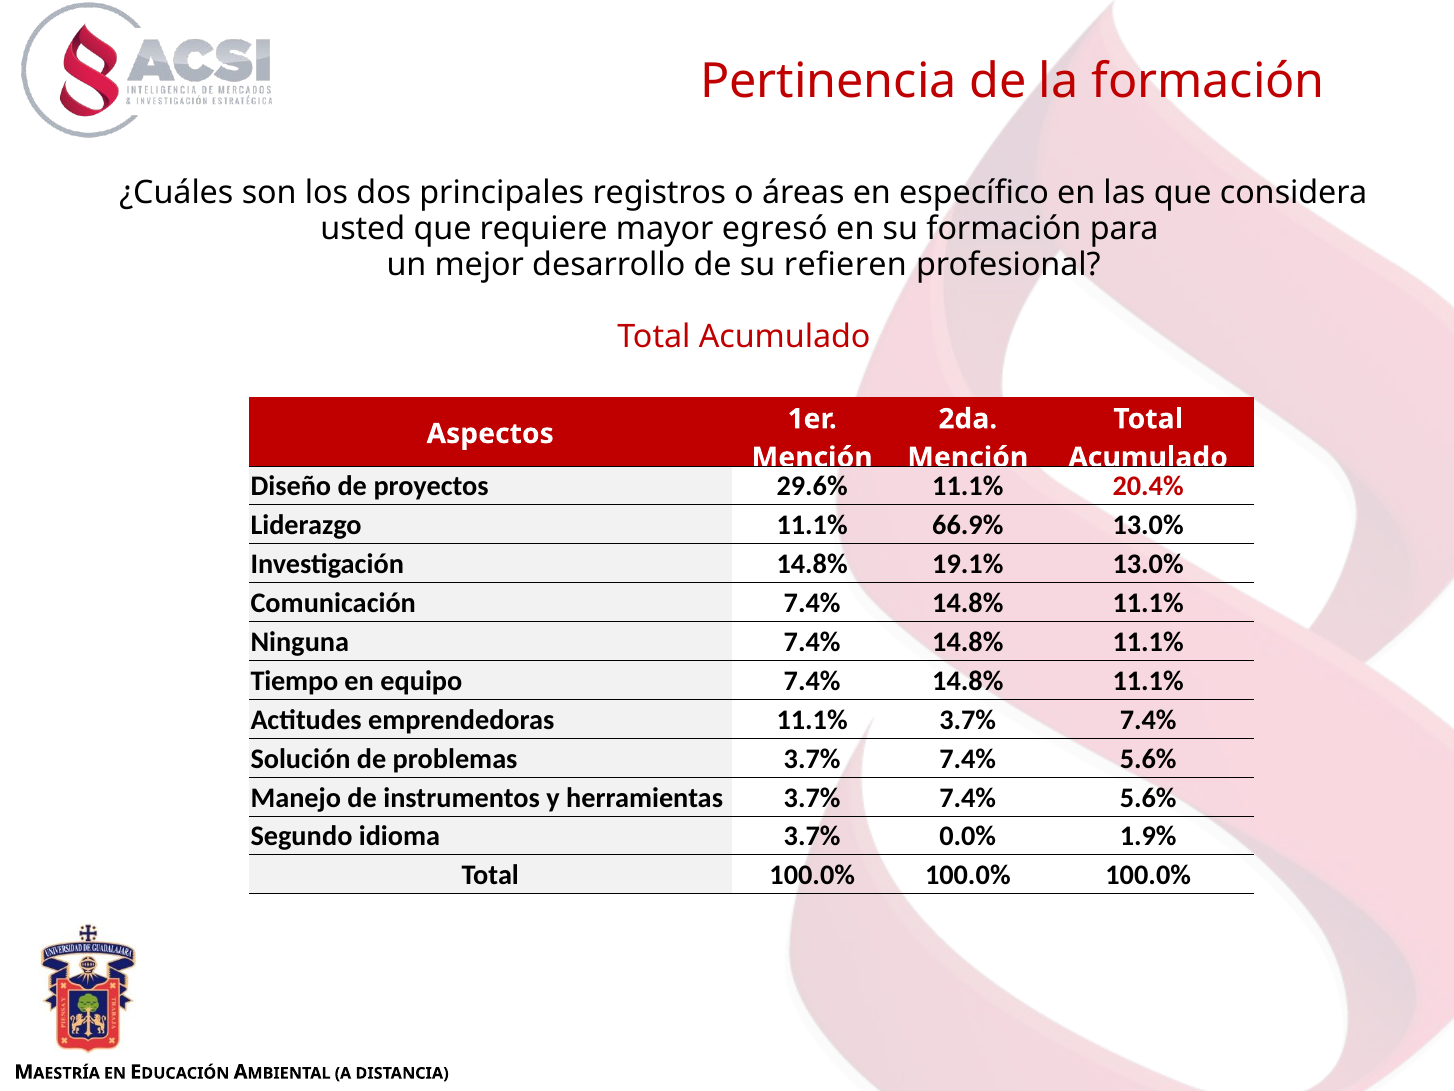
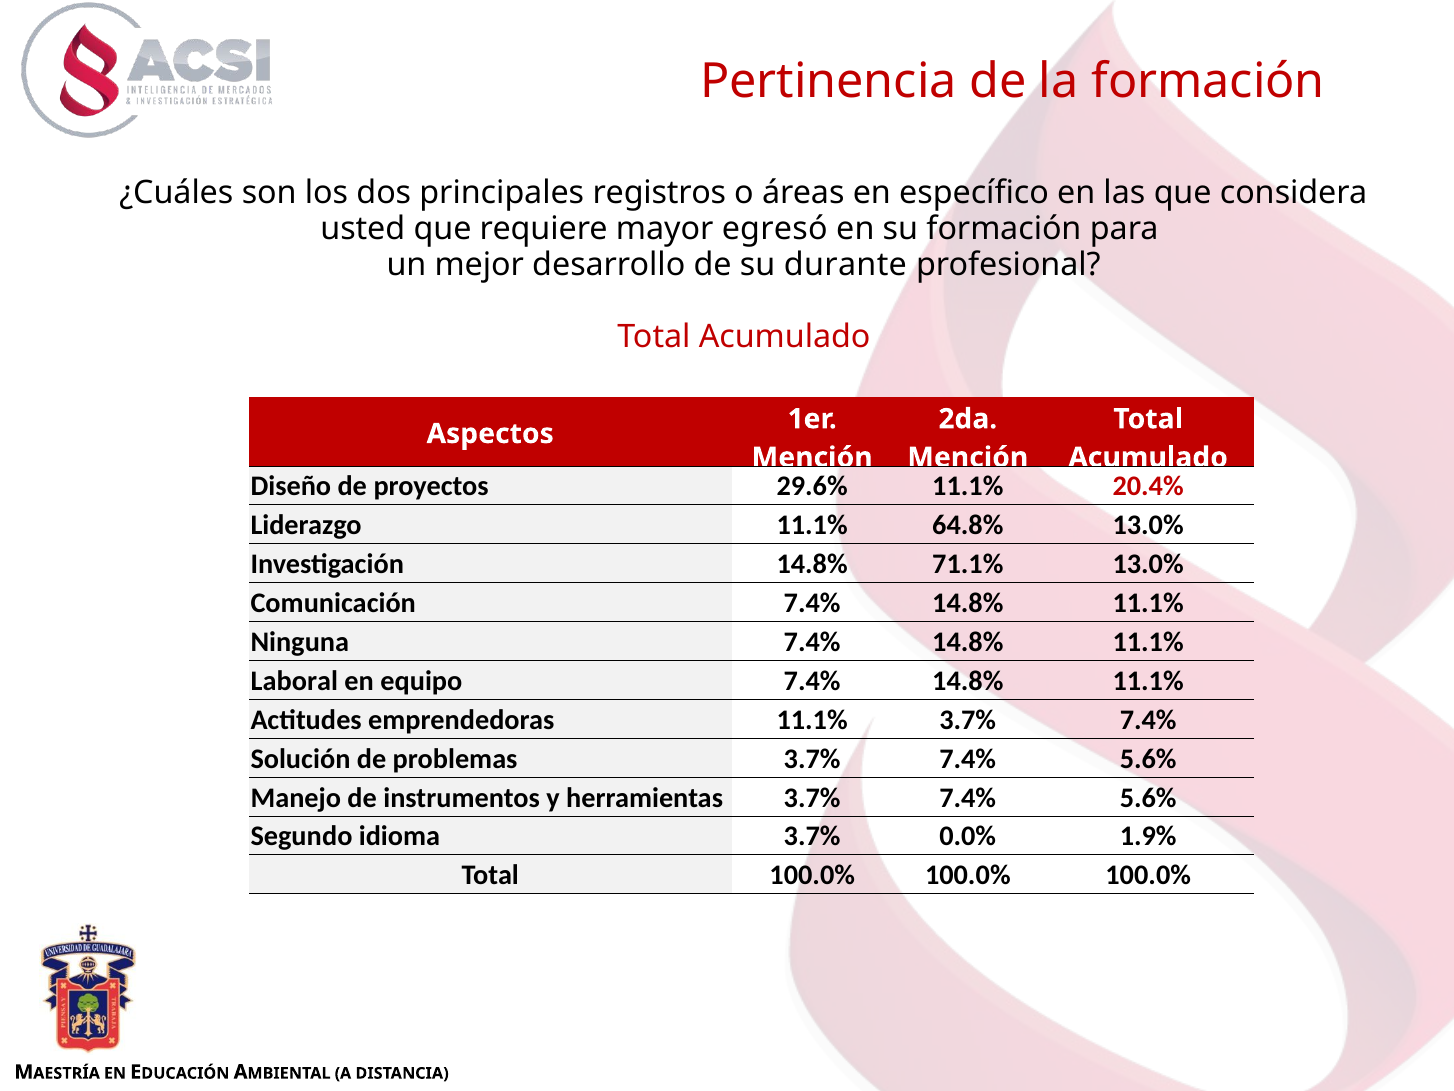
refieren: refieren -> durante (845, 265)
66.9%: 66.9% -> 64.8% (968, 525)
19.1%: 19.1% -> 71.1% (968, 564)
Tiempo: Tiempo -> Laboral (294, 681)
